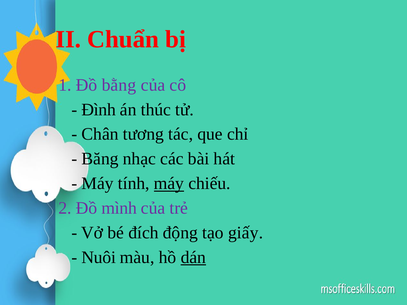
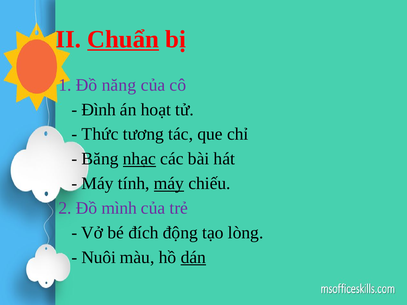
Chuẩn underline: none -> present (123, 39)
bằng: bằng -> năng (119, 85)
thúc: thúc -> hoạt (156, 110)
Chân: Chân -> Thức (100, 134)
nhạc underline: none -> present (139, 159)
giấy: giấy -> lòng (246, 233)
